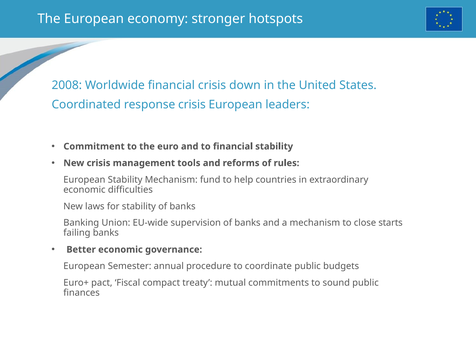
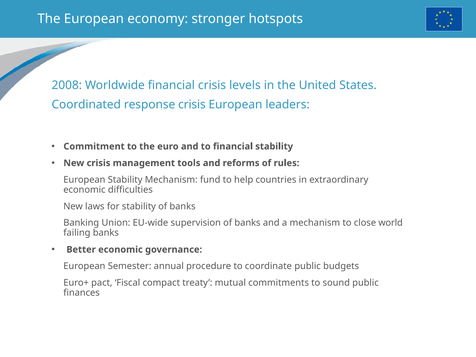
down: down -> levels (245, 85)
starts: starts -> world (391, 223)
